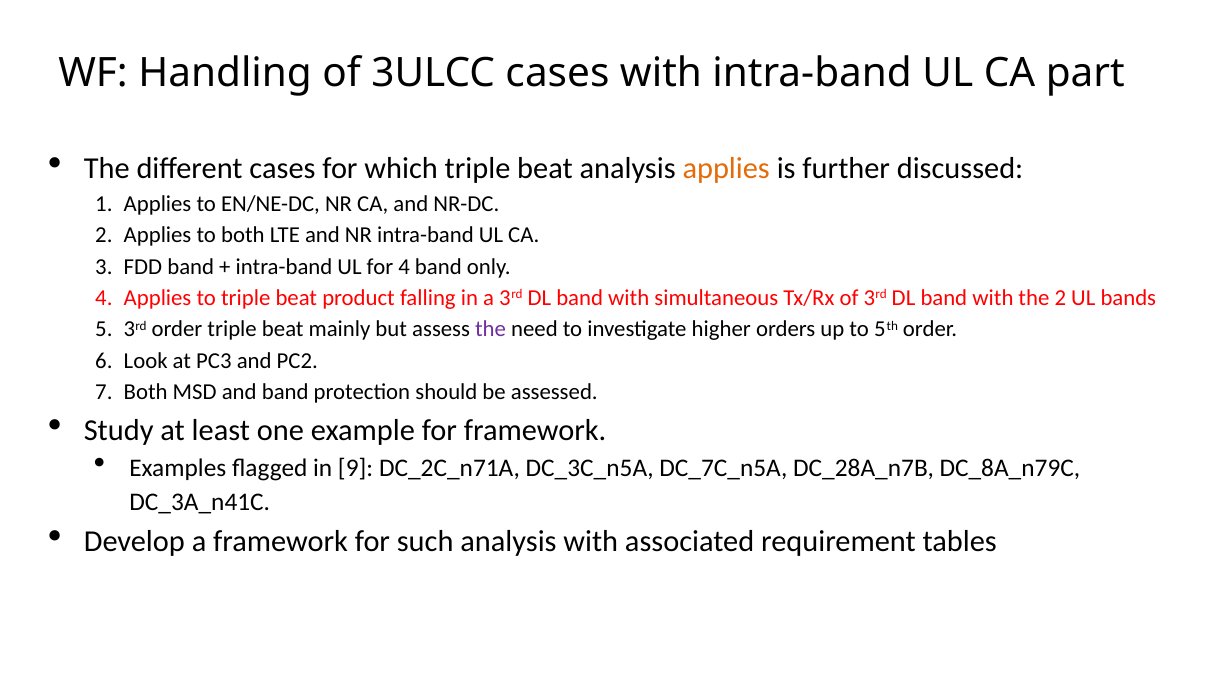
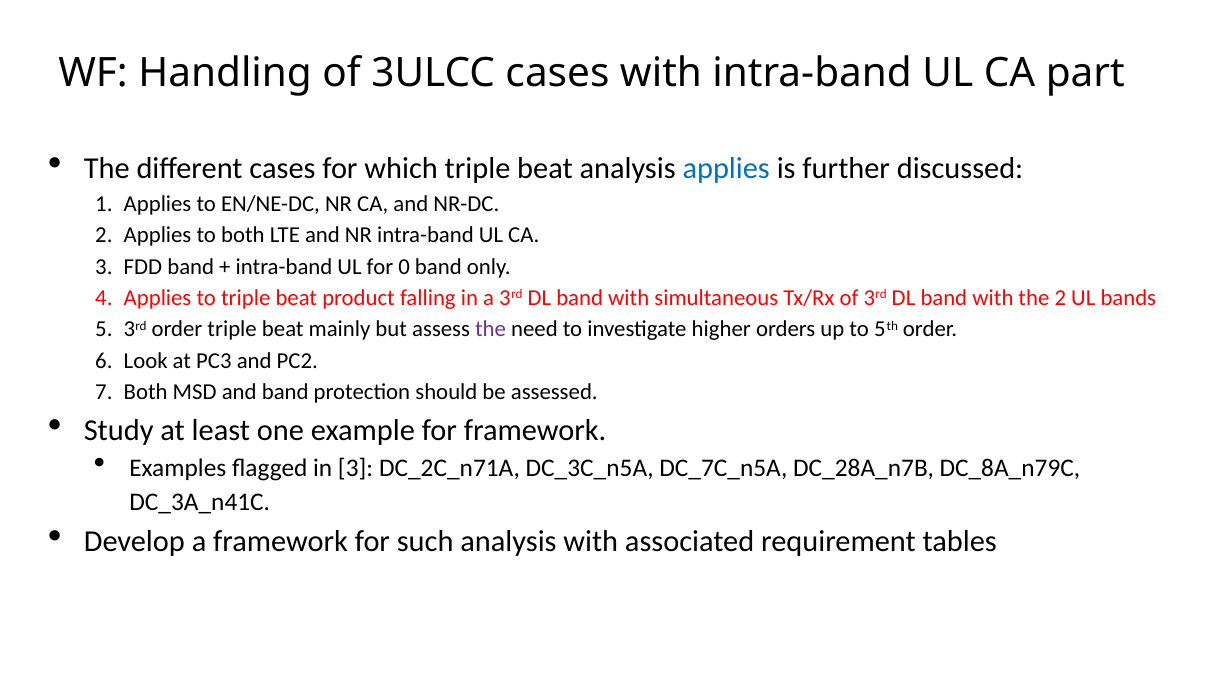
applies colour: orange -> blue (726, 168)
for 4: 4 -> 0 (404, 267)
in 9: 9 -> 3 (356, 468)
